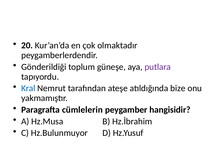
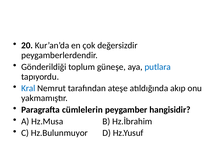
olmaktadır: olmaktadır -> değersizdir (117, 45)
putlara colour: purple -> blue (158, 67)
bize: bize -> akıp (178, 88)
